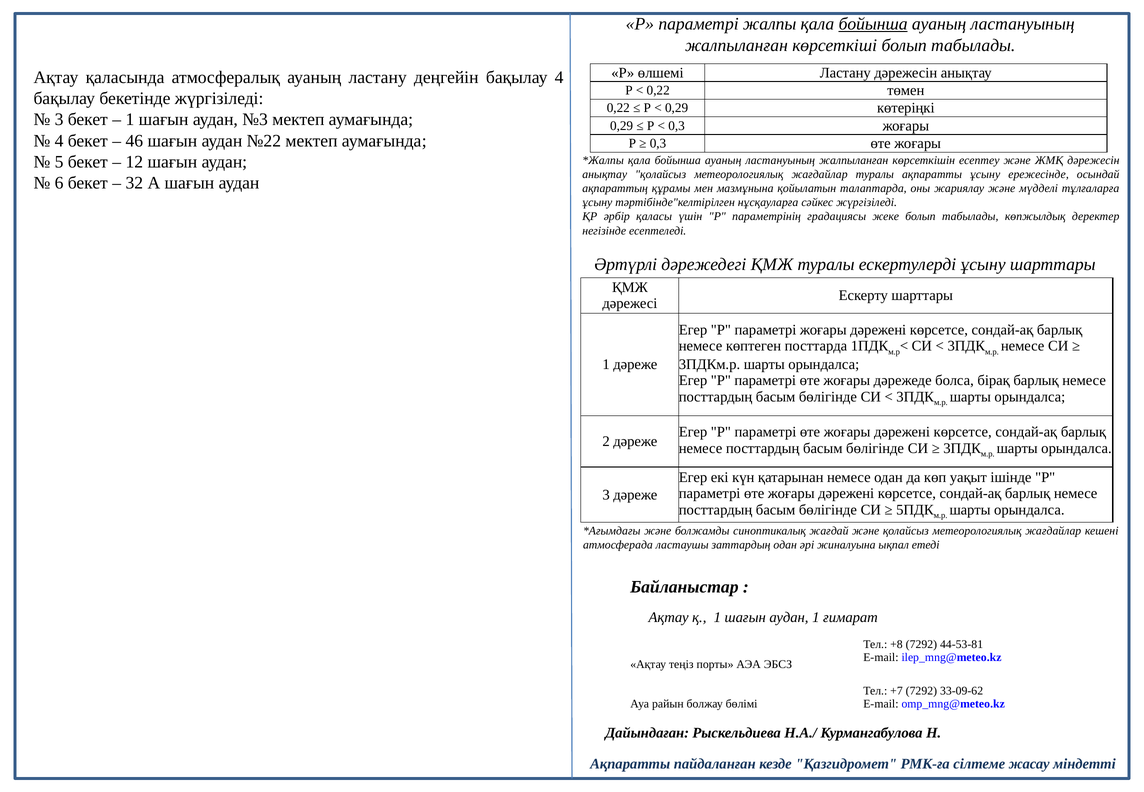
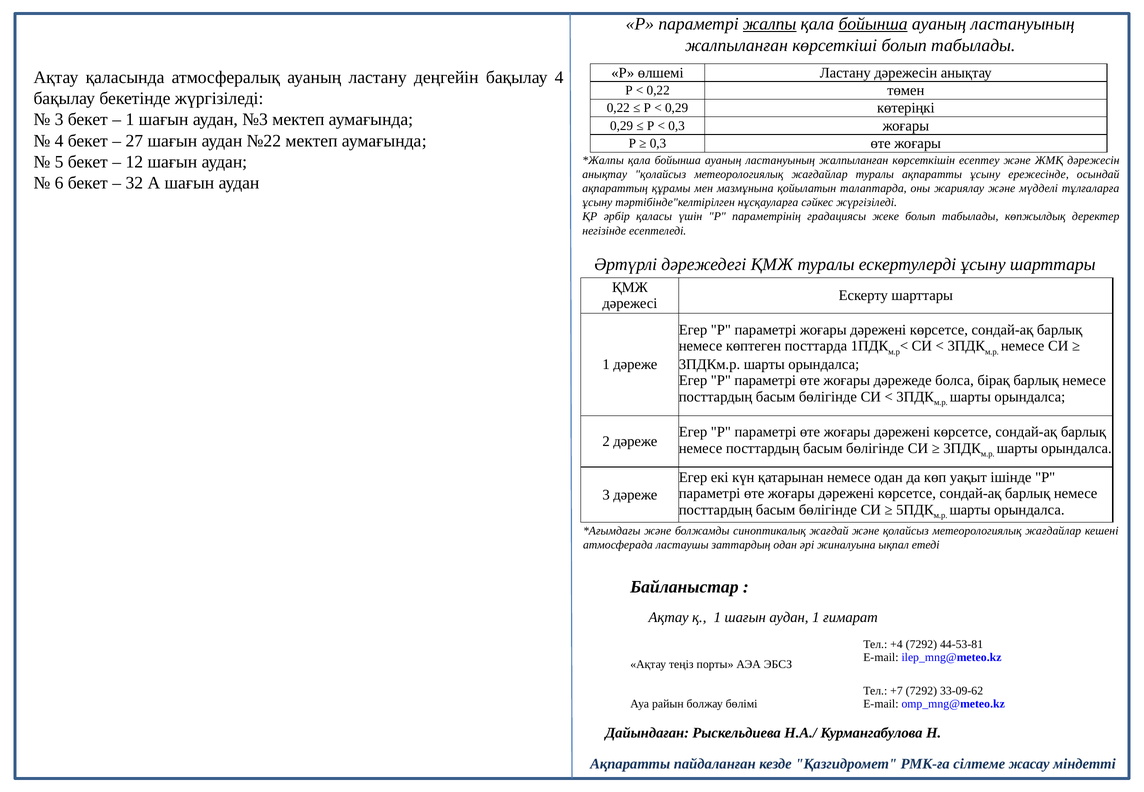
жалпы underline: none -> present (770, 24)
46: 46 -> 27 (134, 141)
+8: +8 -> +4 (896, 645)
